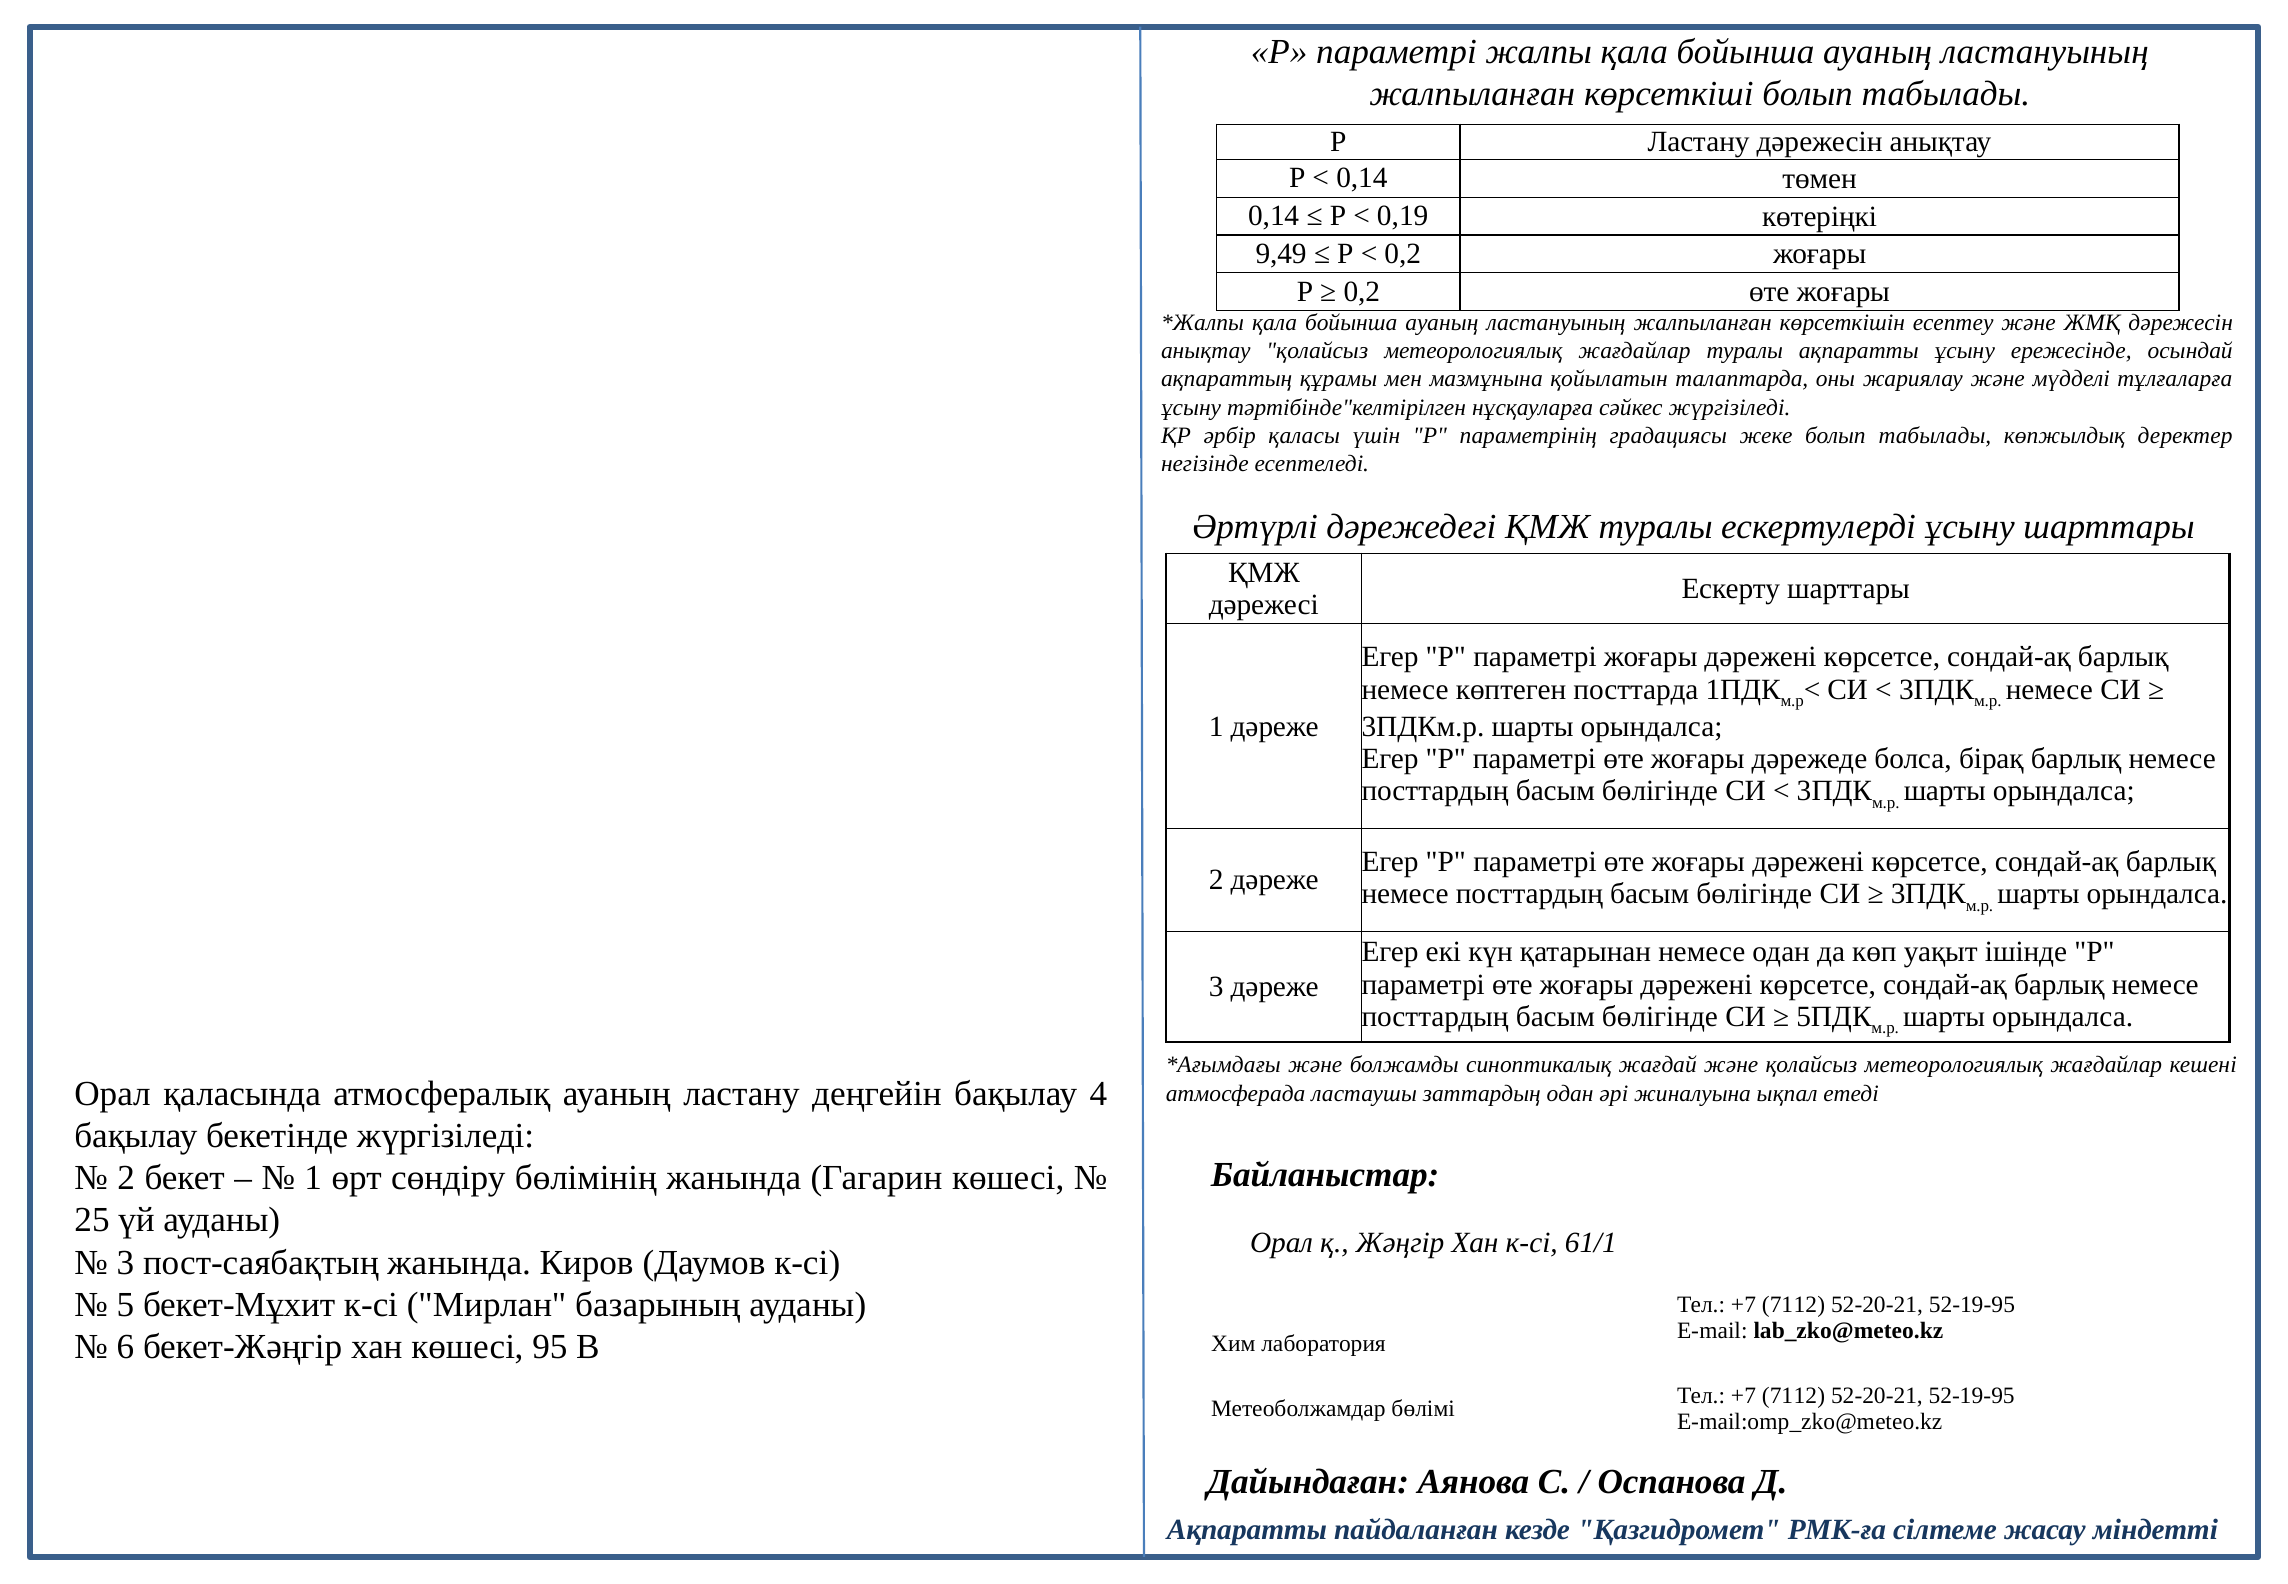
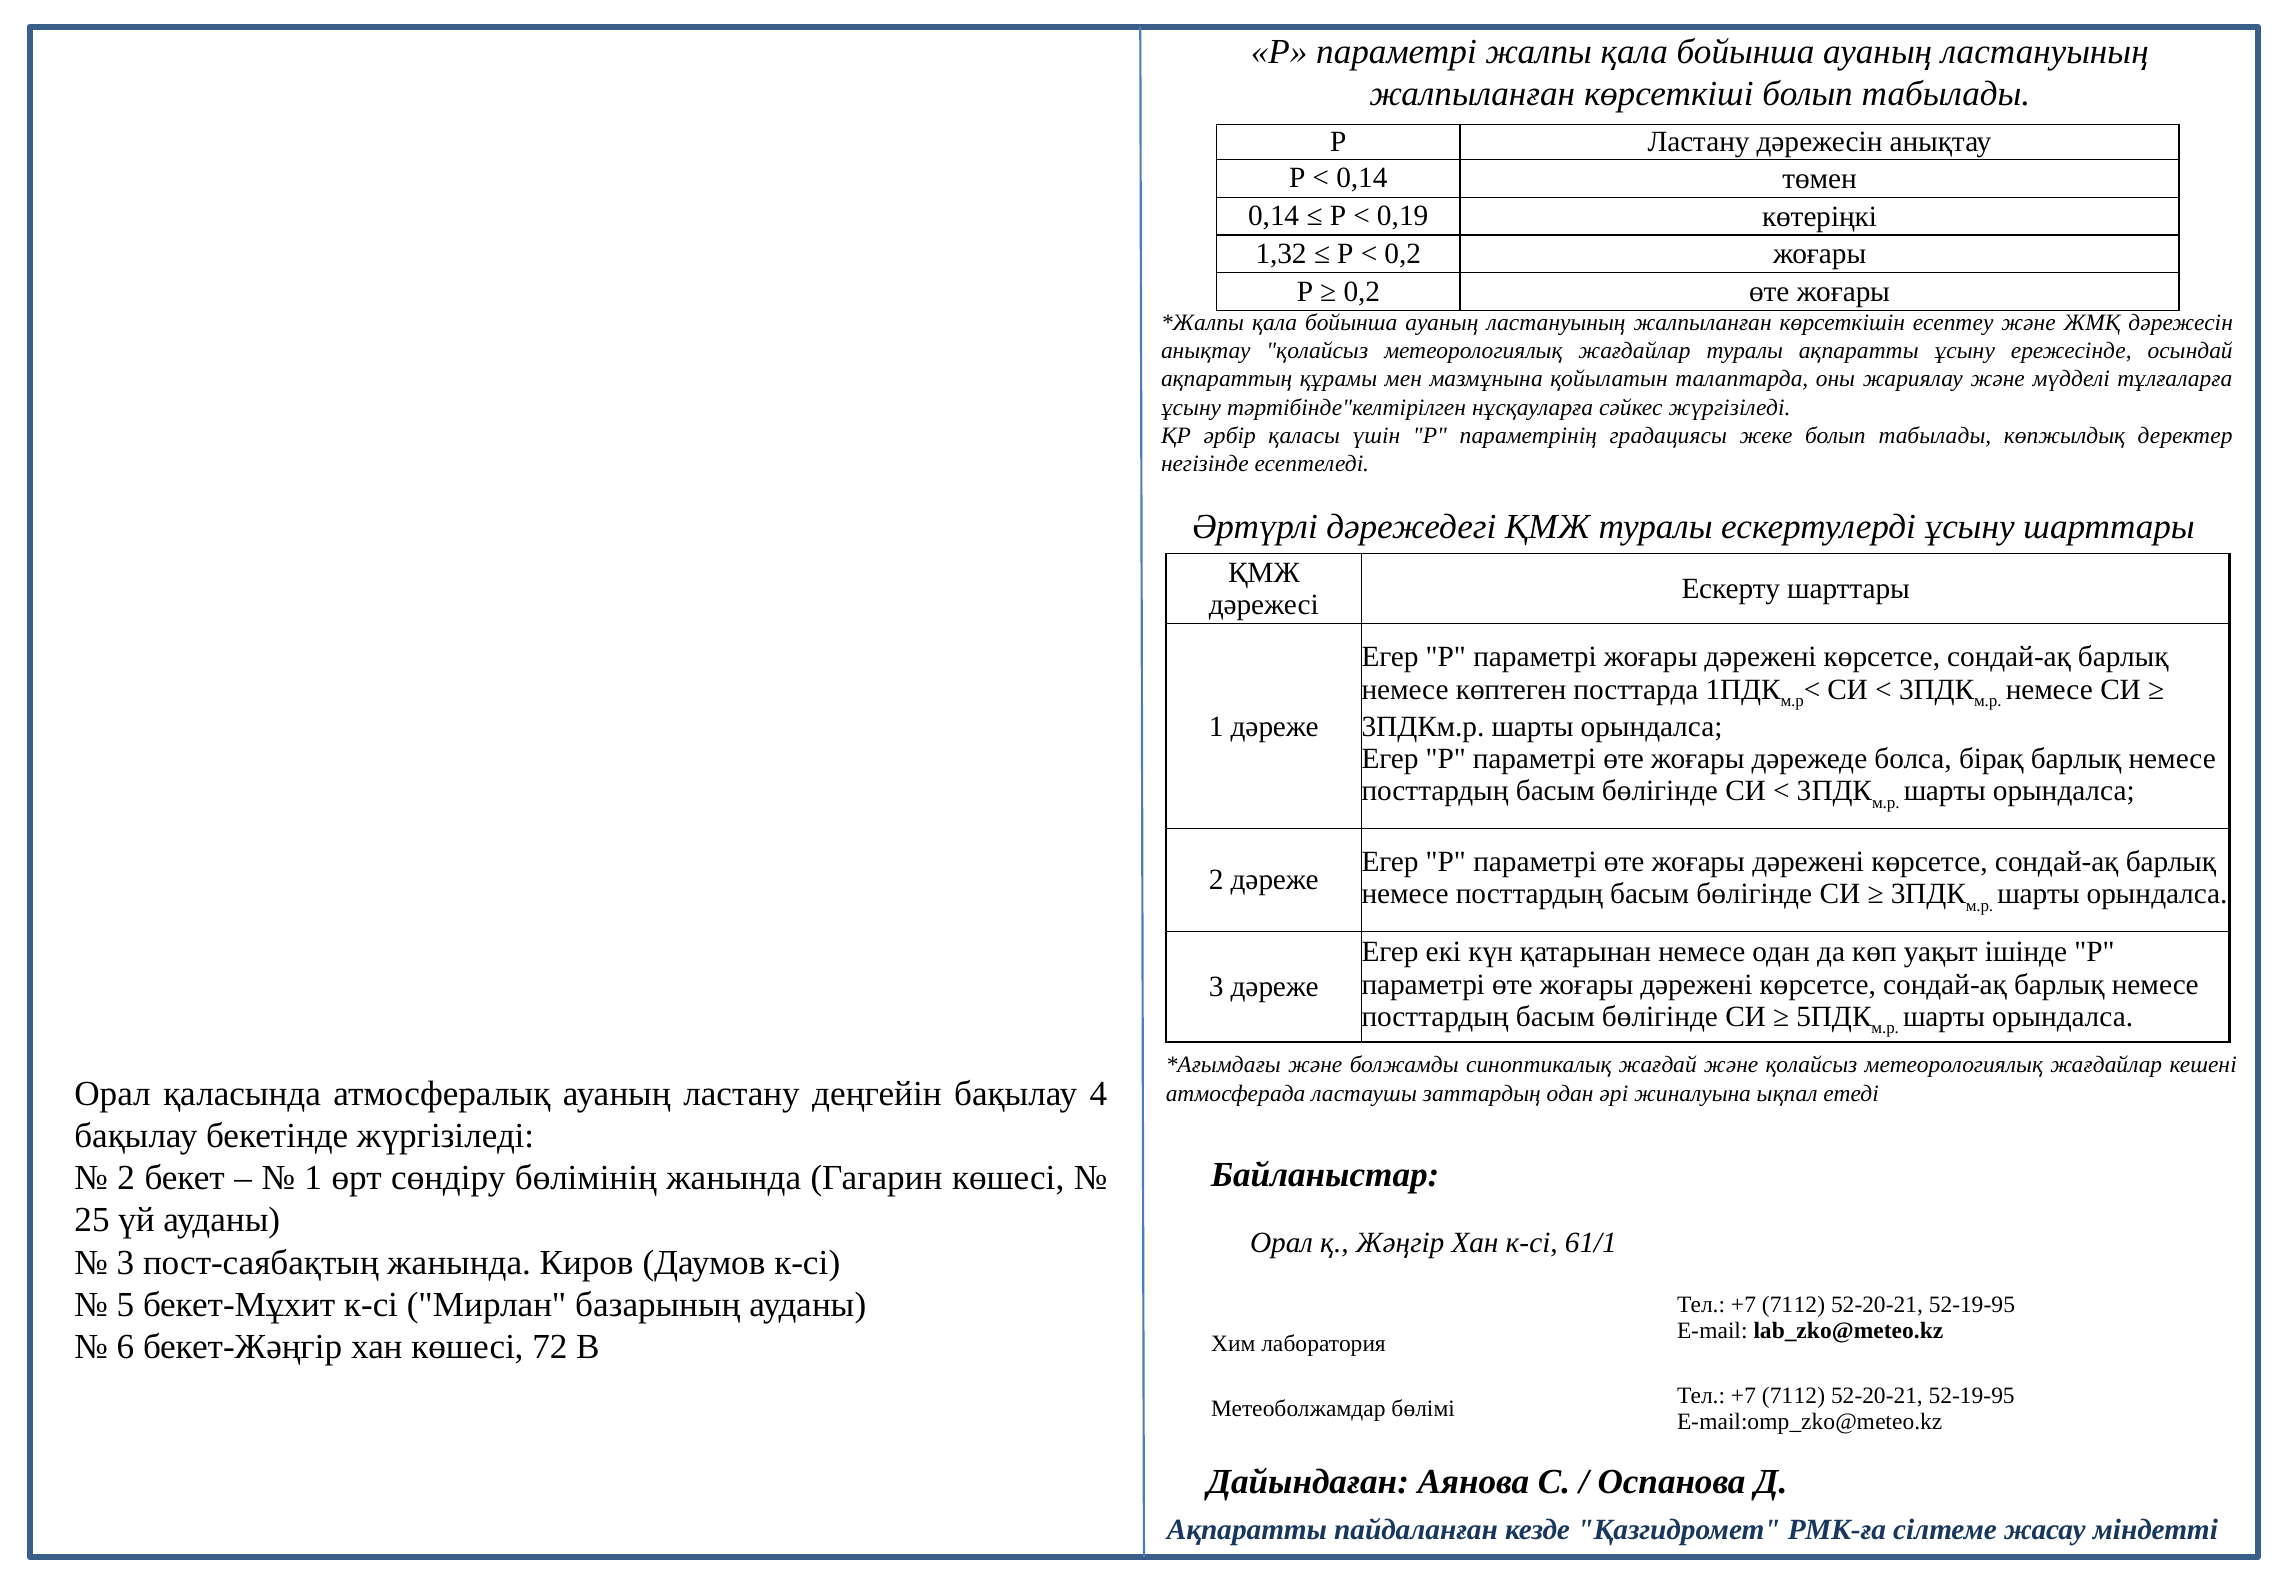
9,49: 9,49 -> 1,32 (1281, 254)
95: 95 -> 72 (550, 1347)
